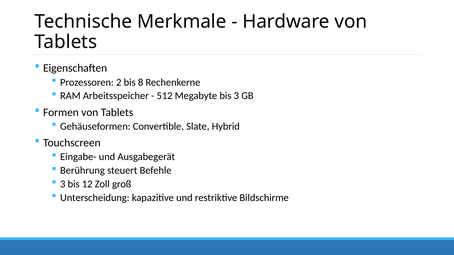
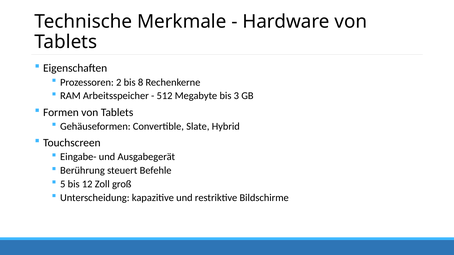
3: 3 -> 5 (63, 184)
